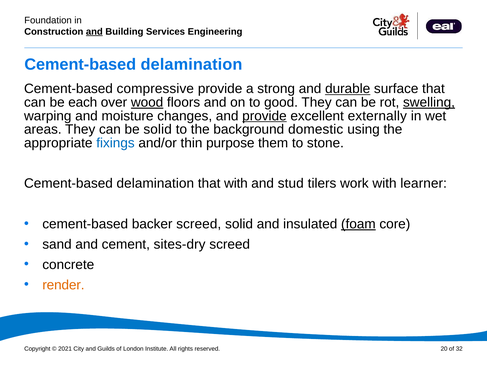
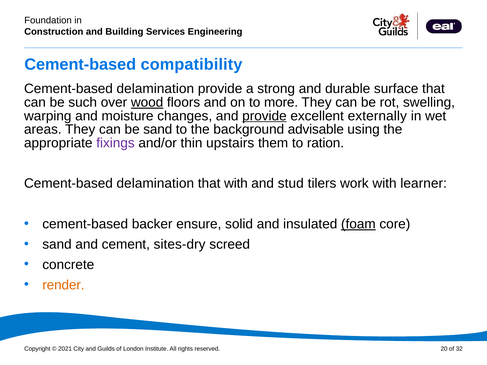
and underline: present -> none (94, 32)
delamination: delamination -> compatibility (191, 65)
compressive: compressive -> delamination (155, 89)
durable underline: present -> none (348, 89)
each: each -> such (83, 102)
good: good -> more (281, 102)
swelling underline: present -> none (429, 102)
be solid: solid -> sand (158, 130)
domestic: domestic -> advisable (316, 130)
fixings colour: blue -> purple (115, 143)
purpose: purpose -> upstairs (230, 143)
stone: stone -> ration (325, 143)
backer screed: screed -> ensure (199, 224)
